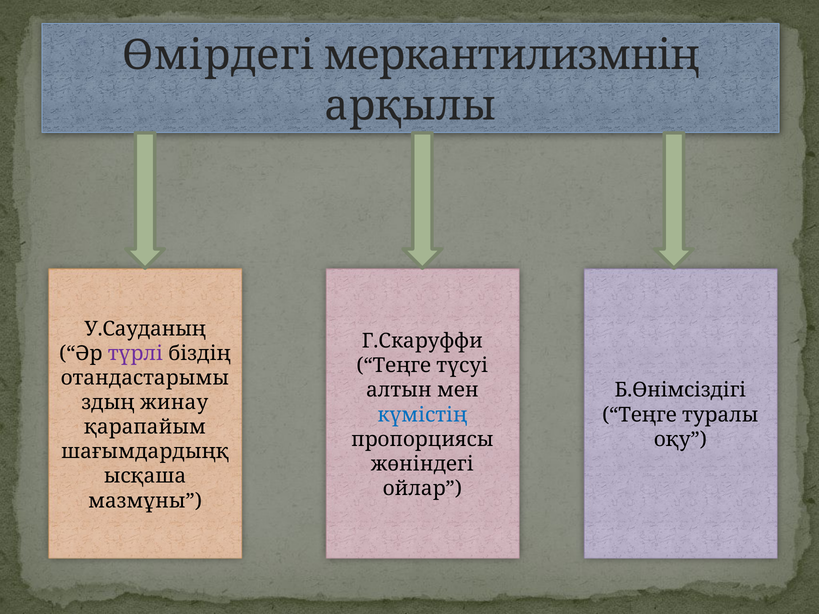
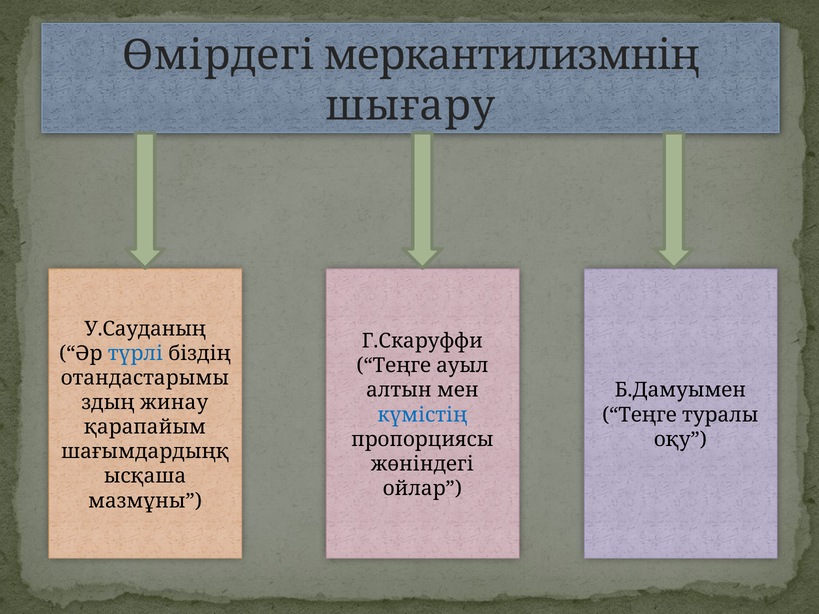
арқылы: арқылы -> шығару (410, 106)
түрлі colour: purple -> blue (135, 354)
түсуі: түсуі -> ауыл (462, 366)
Б.Өнімсіздігі: Б.Өнімсіздігі -> Б.Дамуымен (680, 390)
